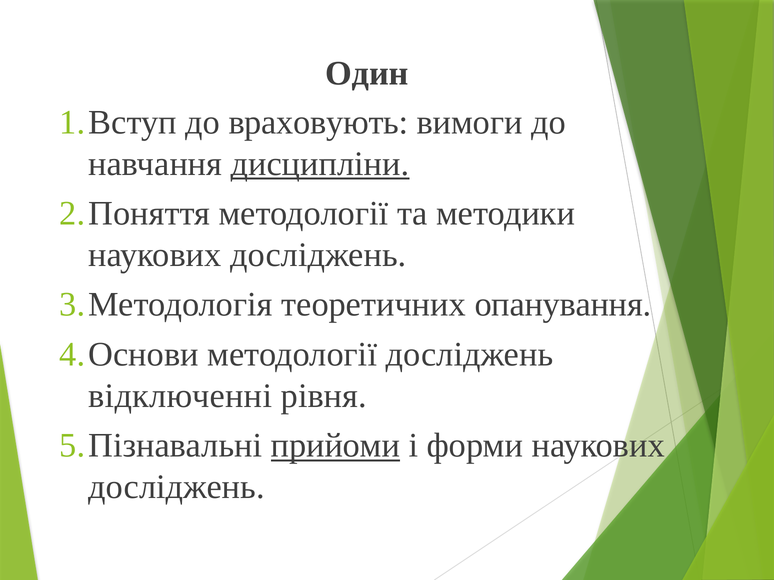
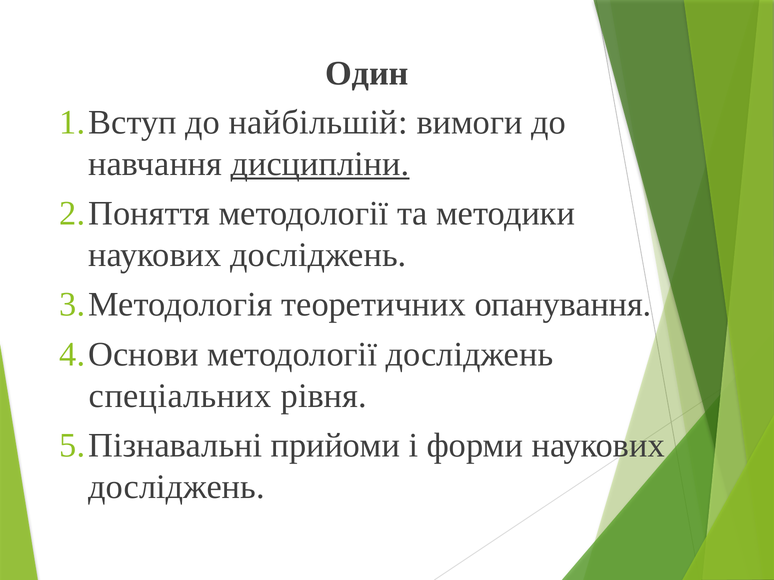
враховують: враховують -> найбільшій (318, 123)
відключенні: відключенні -> спеціальних (180, 396)
прийоми underline: present -> none (335, 446)
